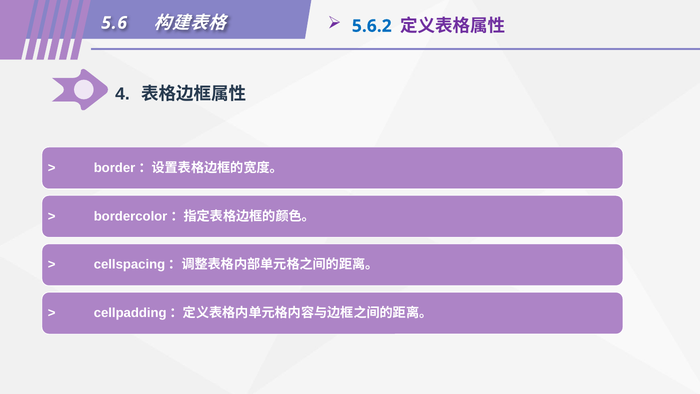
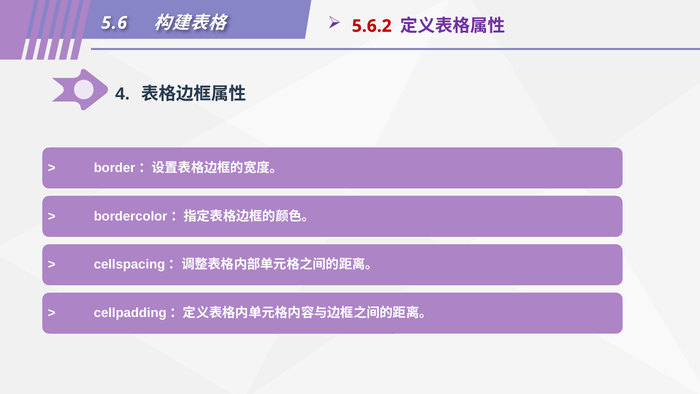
5.6.2 colour: blue -> red (372, 26)
